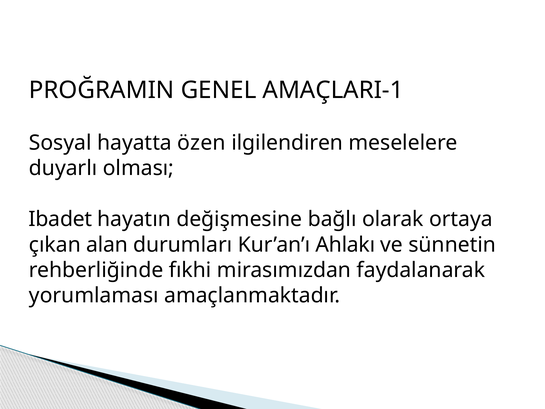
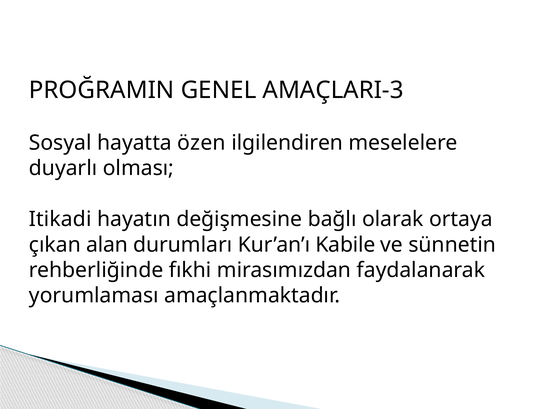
AMAÇLARI-1: AMAÇLARI-1 -> AMAÇLARI-3 (333, 90)
Ibadet: Ibadet -> Itikadi (60, 219)
Ahlakı: Ahlakı -> Kabile (345, 245)
